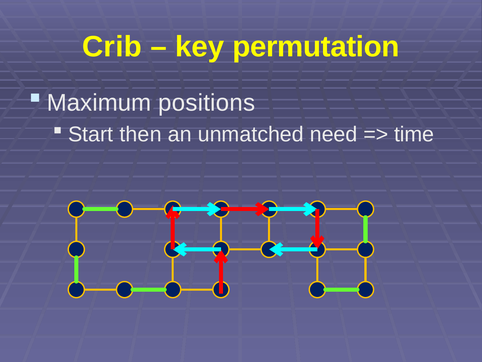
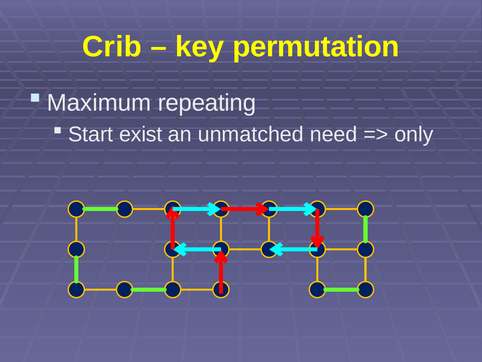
positions: positions -> repeating (207, 103)
then: then -> exist (141, 134)
time: time -> only (414, 134)
